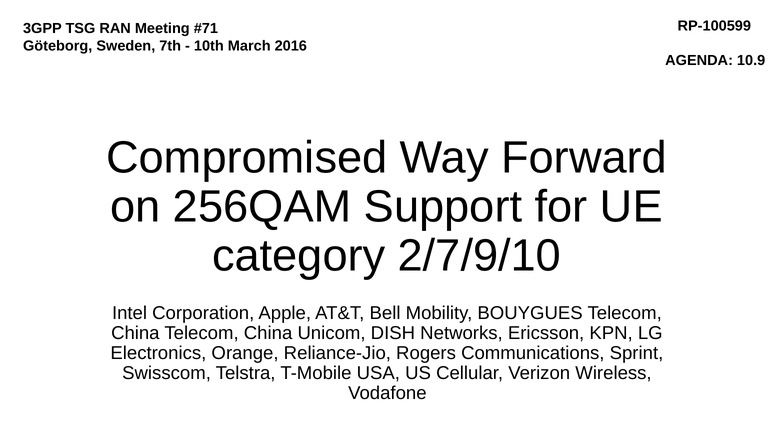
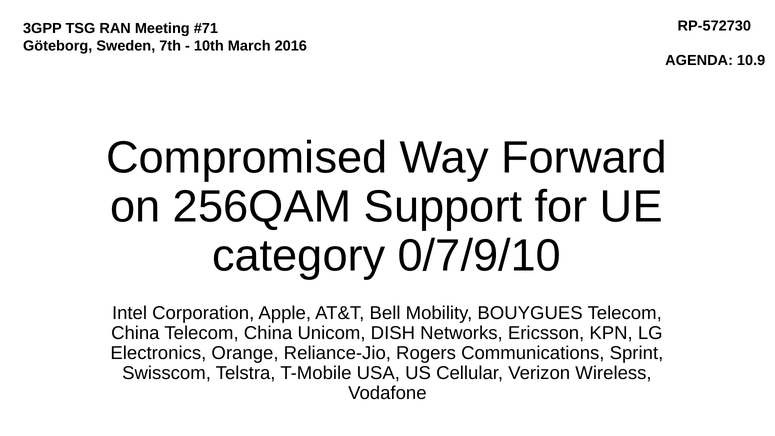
RP-100599: RP-100599 -> RP-572730 (714, 26)
2/7/9/10: 2/7/9/10 -> 0/7/9/10 (479, 256)
